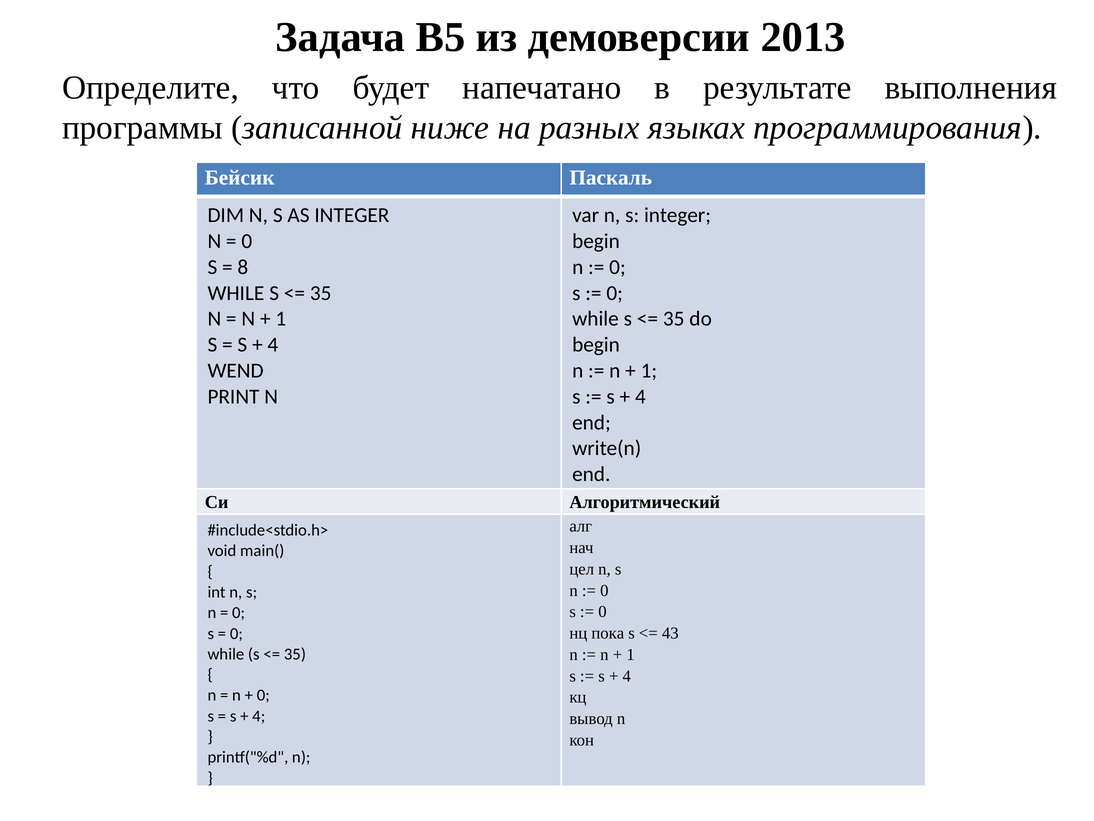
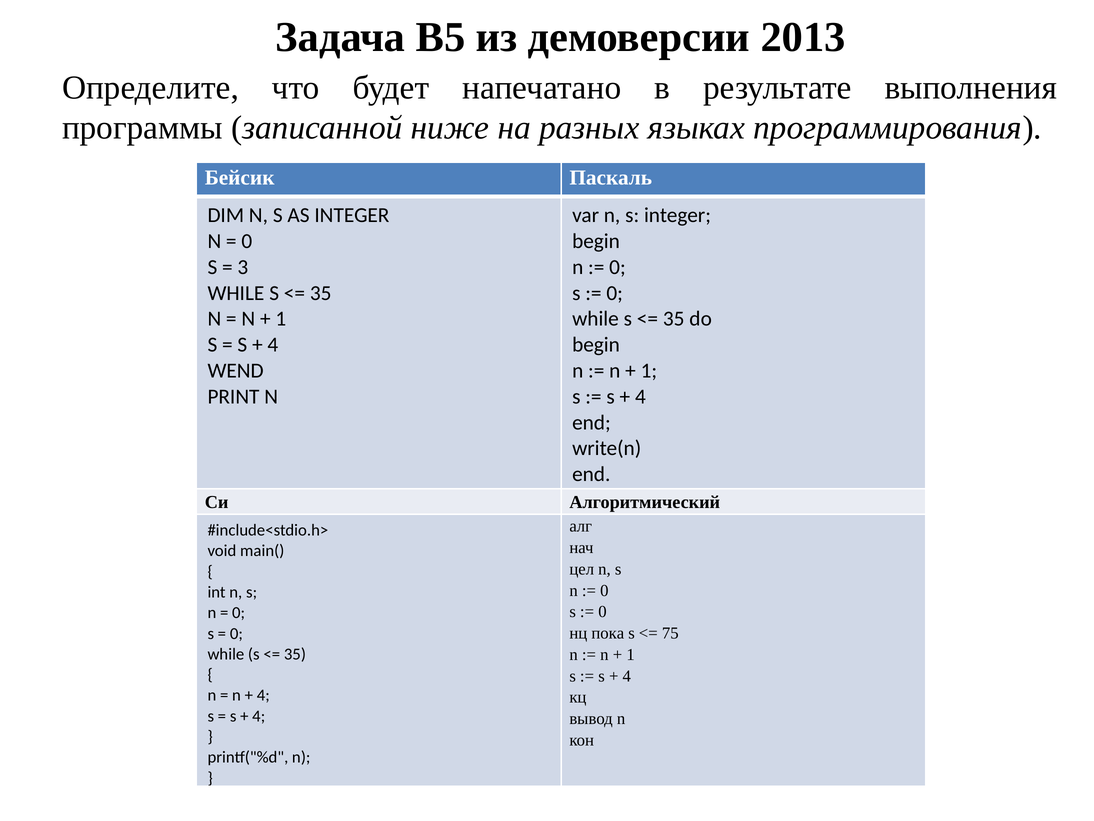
8: 8 -> 3 (243, 267)
43: 43 -> 75 (670, 633)
0: 0 -> 4 (263, 695)
